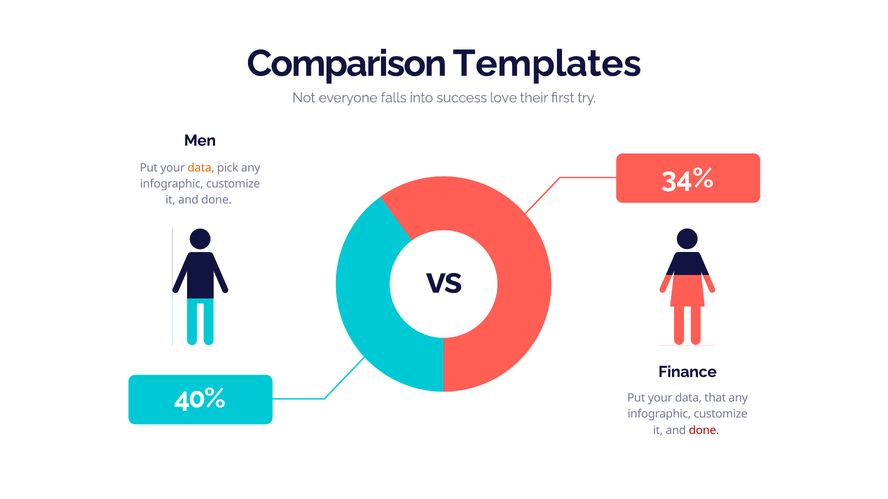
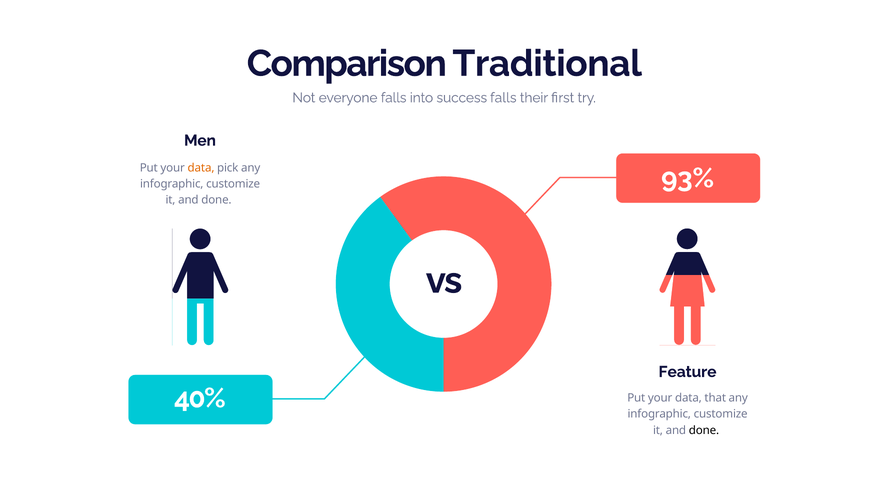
Templates: Templates -> Traditional (547, 64)
success love: love -> falls (503, 98)
34%: 34% -> 93% (688, 178)
Finance: Finance -> Feature (688, 372)
done colour: red -> black (704, 431)
